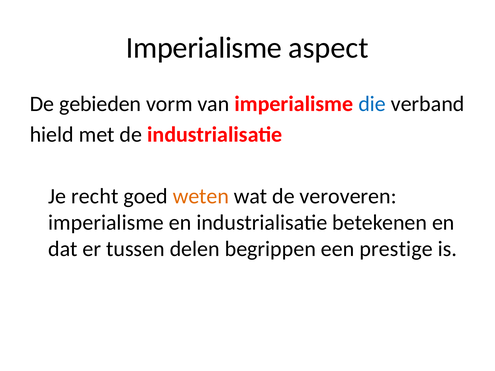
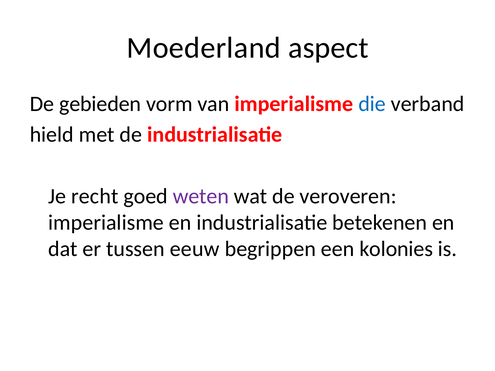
Imperialisme: Imperialisme -> Moederland (204, 48)
weten colour: orange -> purple (201, 196)
delen: delen -> eeuw (195, 249)
prestige: prestige -> kolonies (396, 249)
